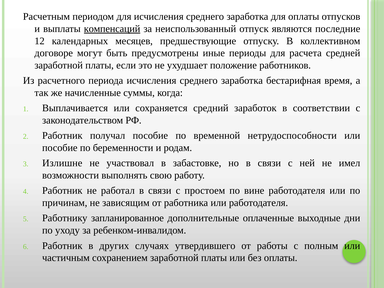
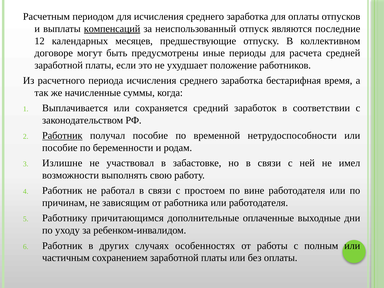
Работник underline: none -> present (62, 136)
запланированное: запланированное -> причитающимся (127, 218)
утвердившего: утвердившего -> особенностях (205, 246)
